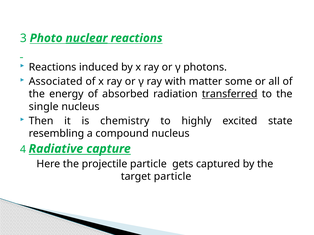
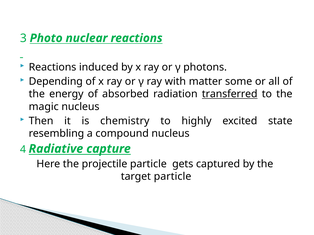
nuclear underline: present -> none (87, 38)
Associated: Associated -> Depending (56, 82)
single: single -> magic (44, 107)
